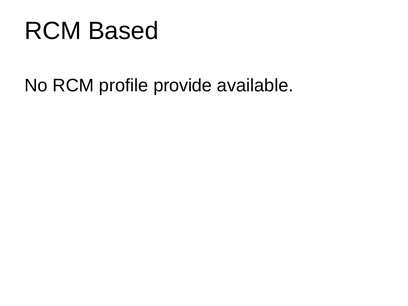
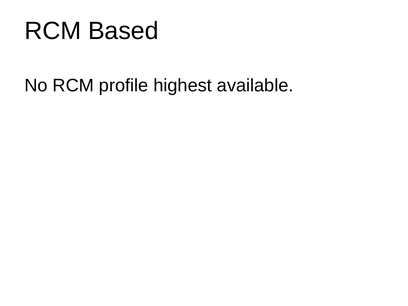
provide: provide -> highest (183, 86)
